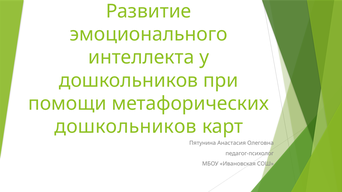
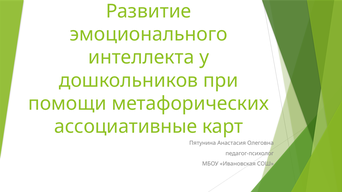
дошкольников: дошкольников -> ассоциативные (126, 127)
